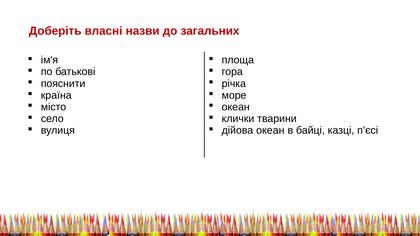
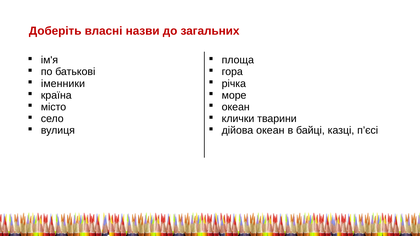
пояснити: пояснити -> іменники (63, 84)
